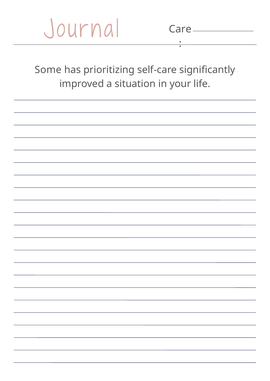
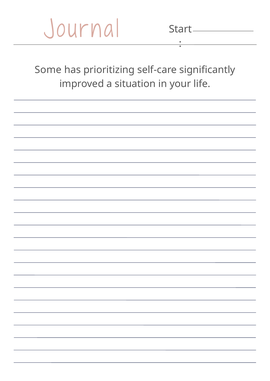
Care: Care -> Start (180, 29)
